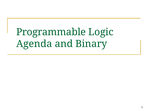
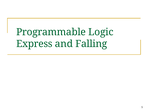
Agenda: Agenda -> Express (34, 44)
Binary: Binary -> Falling (91, 44)
